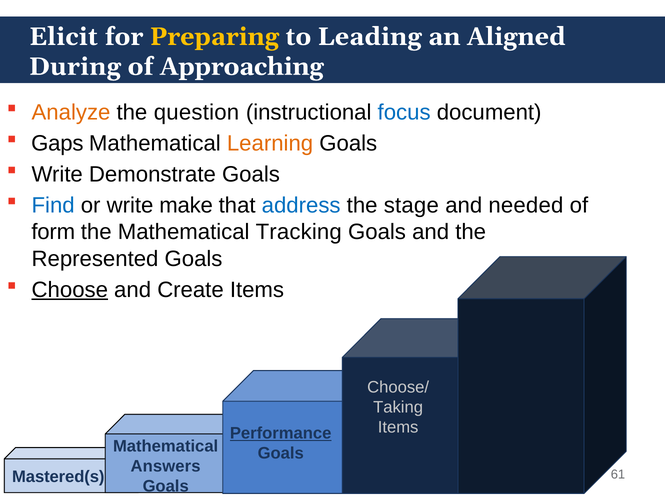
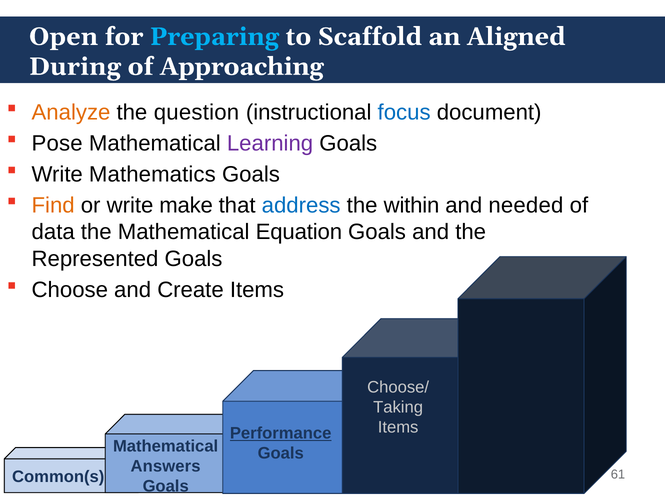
Elicit: Elicit -> Open (63, 37)
Preparing colour: yellow -> light blue (214, 37)
Leading: Leading -> Scaffold (370, 37)
Gaps: Gaps -> Pose (57, 143)
Learning colour: orange -> purple (270, 143)
Demonstrate: Demonstrate -> Mathematics (152, 174)
Find colour: blue -> orange (53, 205)
stage: stage -> within (412, 205)
form: form -> data (53, 232)
Tracking: Tracking -> Equation (299, 232)
Choose underline: present -> none (70, 290)
Mastered(s: Mastered(s -> Common(s (58, 476)
